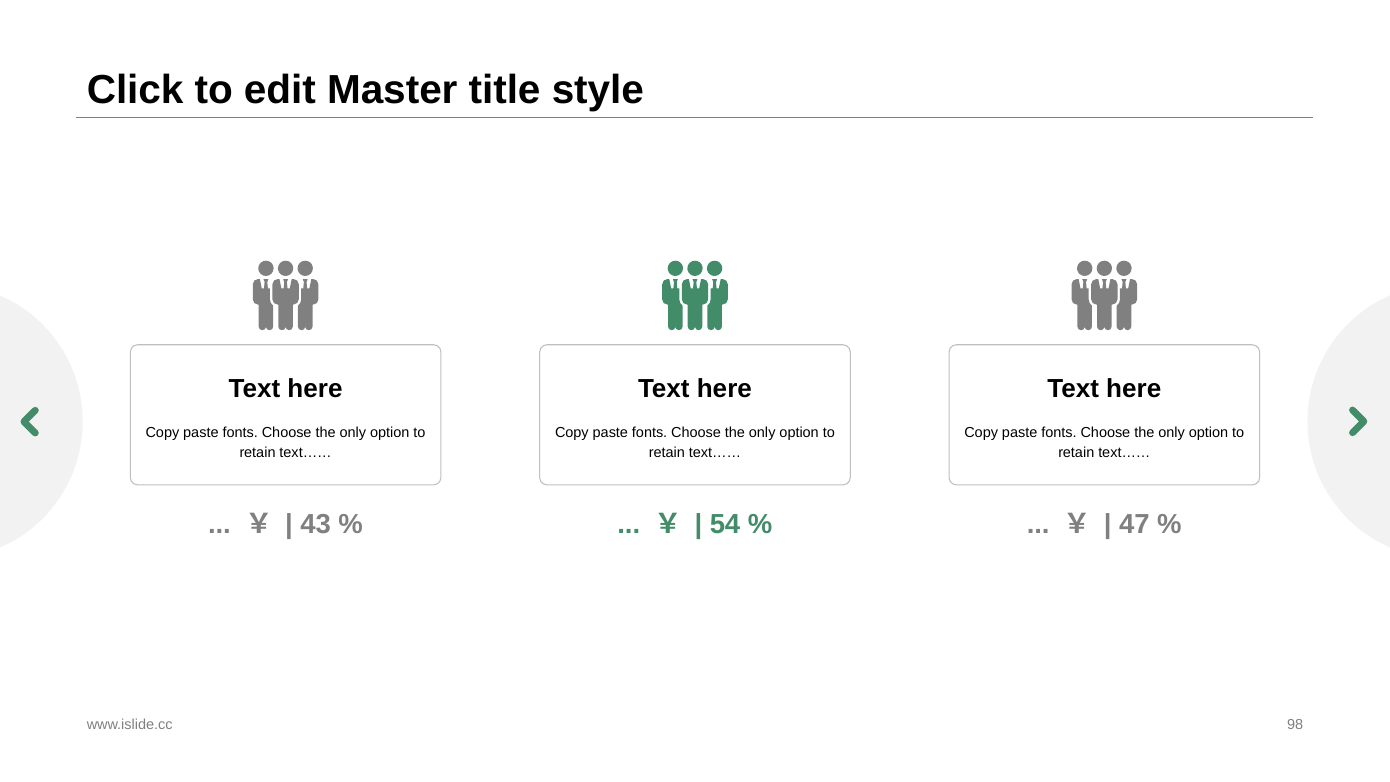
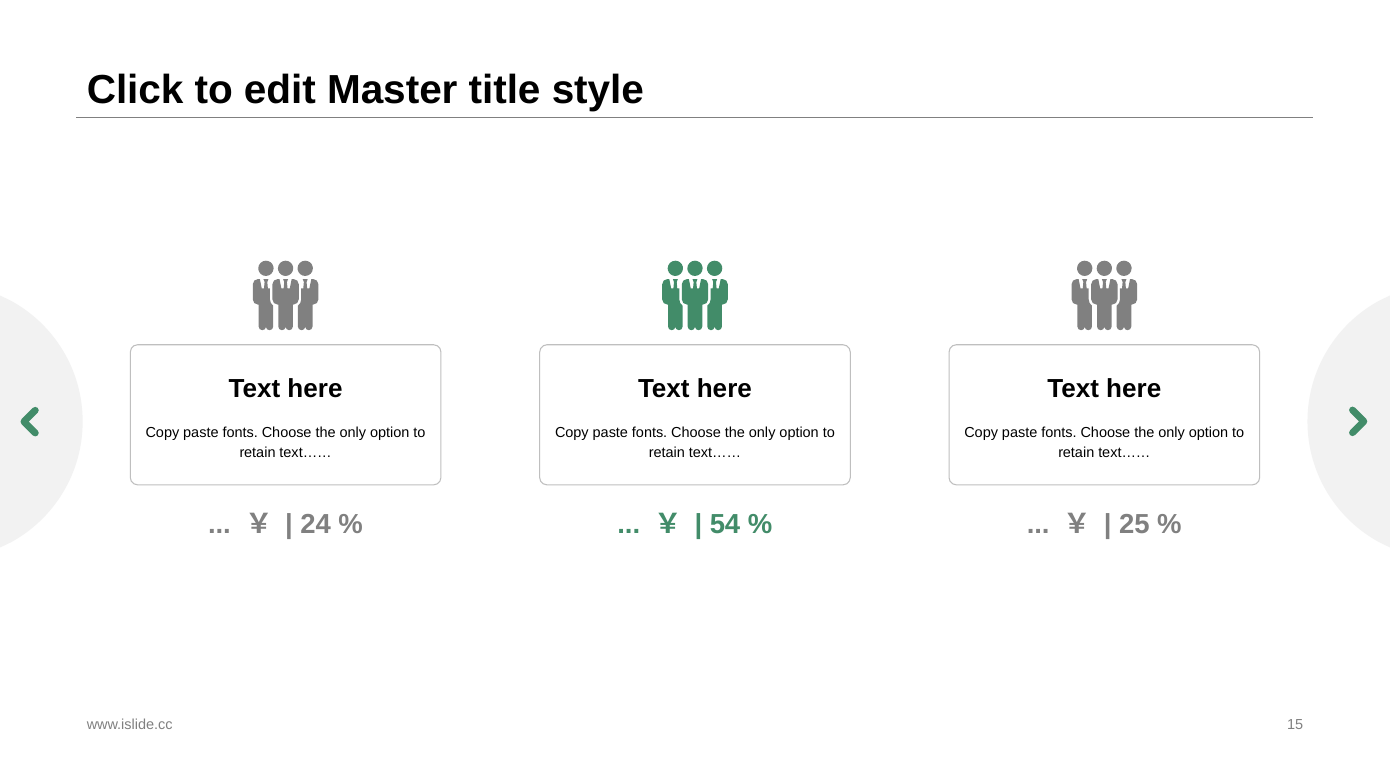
43: 43 -> 24 (316, 524)
47: 47 -> 25 (1134, 524)
98: 98 -> 15 (1295, 724)
